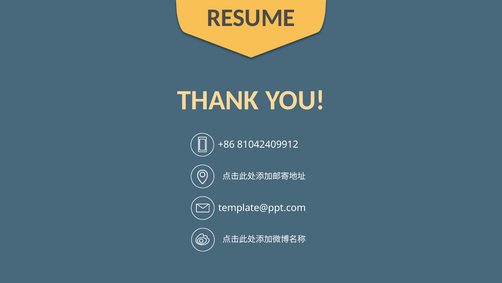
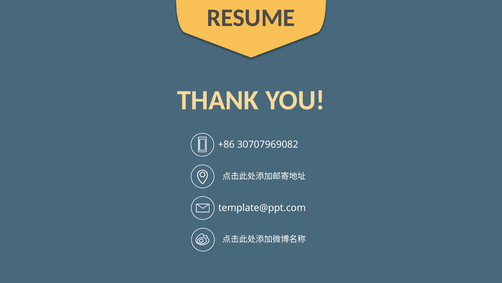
81042409912: 81042409912 -> 30707969082 (268, 144)
